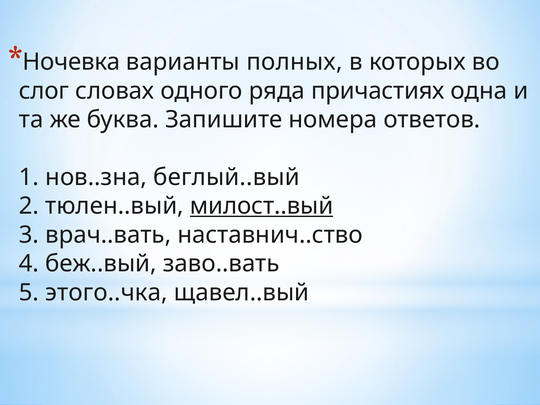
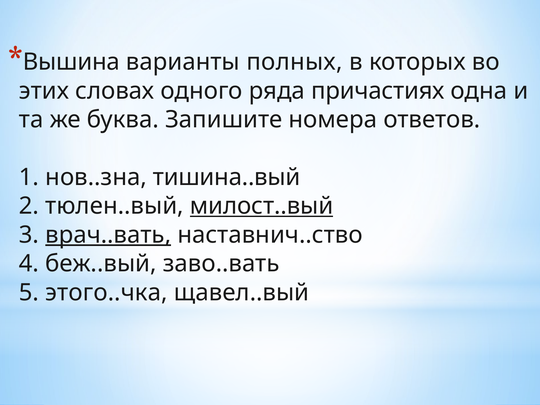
Ночевка: Ночевка -> Вышина (71, 62)
слог: слог -> этих (44, 91)
беглый..вый: беглый..вый -> тишина..вый (227, 177)
врач..вать underline: none -> present (108, 235)
